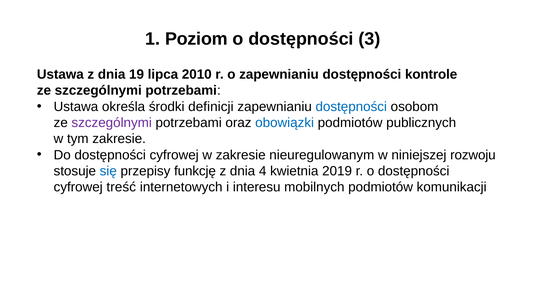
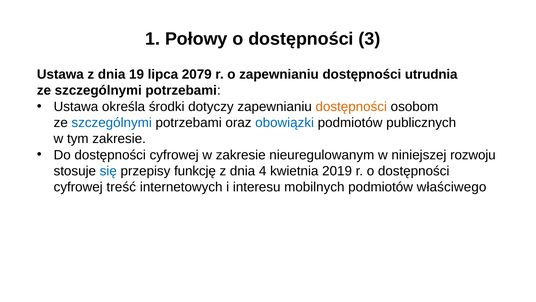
Poziom: Poziom -> Połowy (196, 39)
2010: 2010 -> 2079 (197, 74)
kontrole: kontrole -> utrudnia (431, 74)
definicji: definicji -> dotyczy (211, 106)
dostępności colour: blue -> orange (351, 106)
szczególnymi colour: purple -> blue (112, 123)
komunikacji: komunikacji -> właściwego (452, 187)
